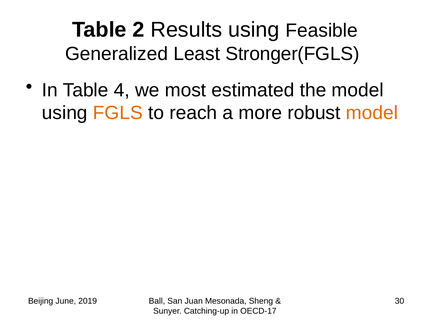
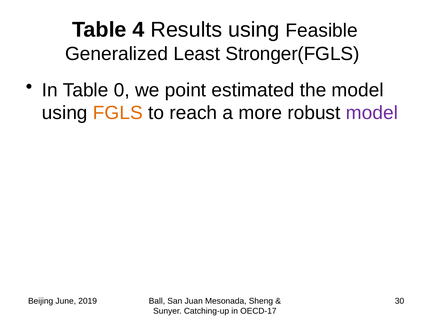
2: 2 -> 4 (139, 30)
4: 4 -> 0 (122, 90)
most: most -> point (186, 90)
model colour: orange -> purple (372, 113)
